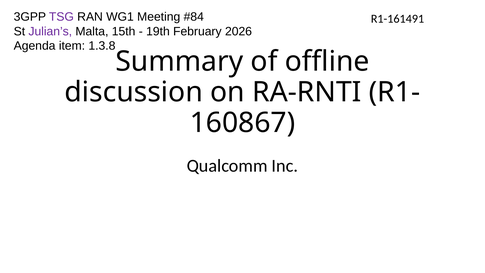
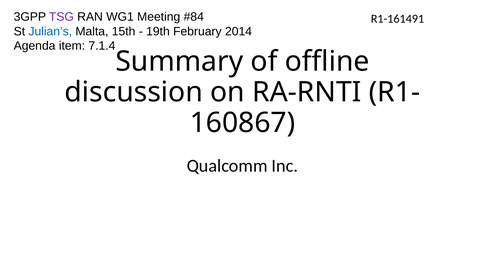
Julian’s colour: purple -> blue (50, 31)
2026: 2026 -> 2014 (239, 31)
1.3.8: 1.3.8 -> 7.1.4 (102, 46)
